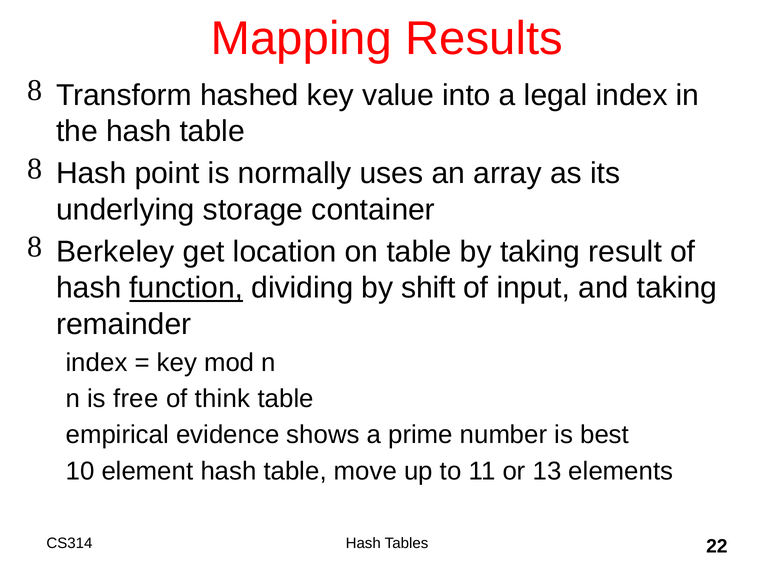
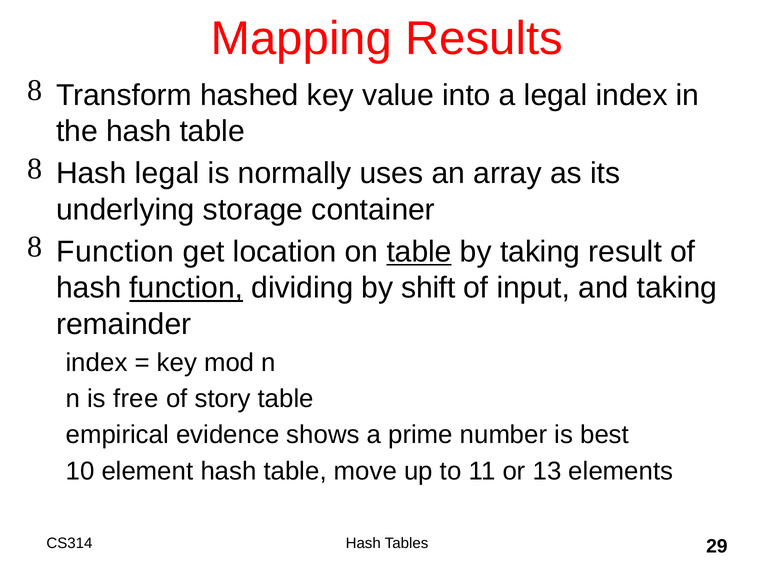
Hash point: point -> legal (167, 173)
Berkeley: Berkeley -> Function (115, 252)
table underline: none -> present (419, 252)
think: think -> story (223, 398)
22: 22 -> 29 (717, 546)
